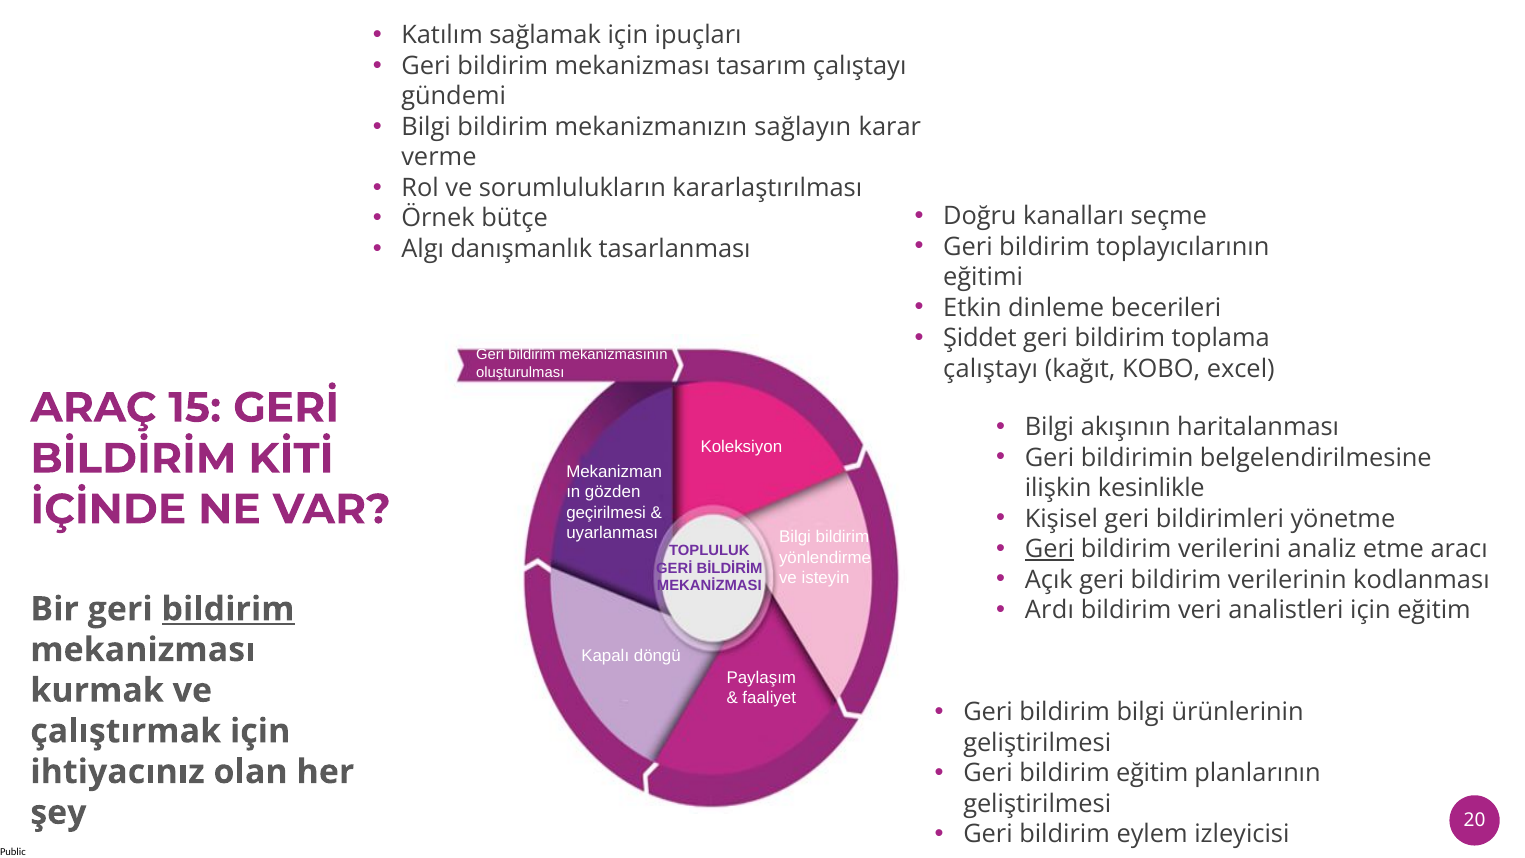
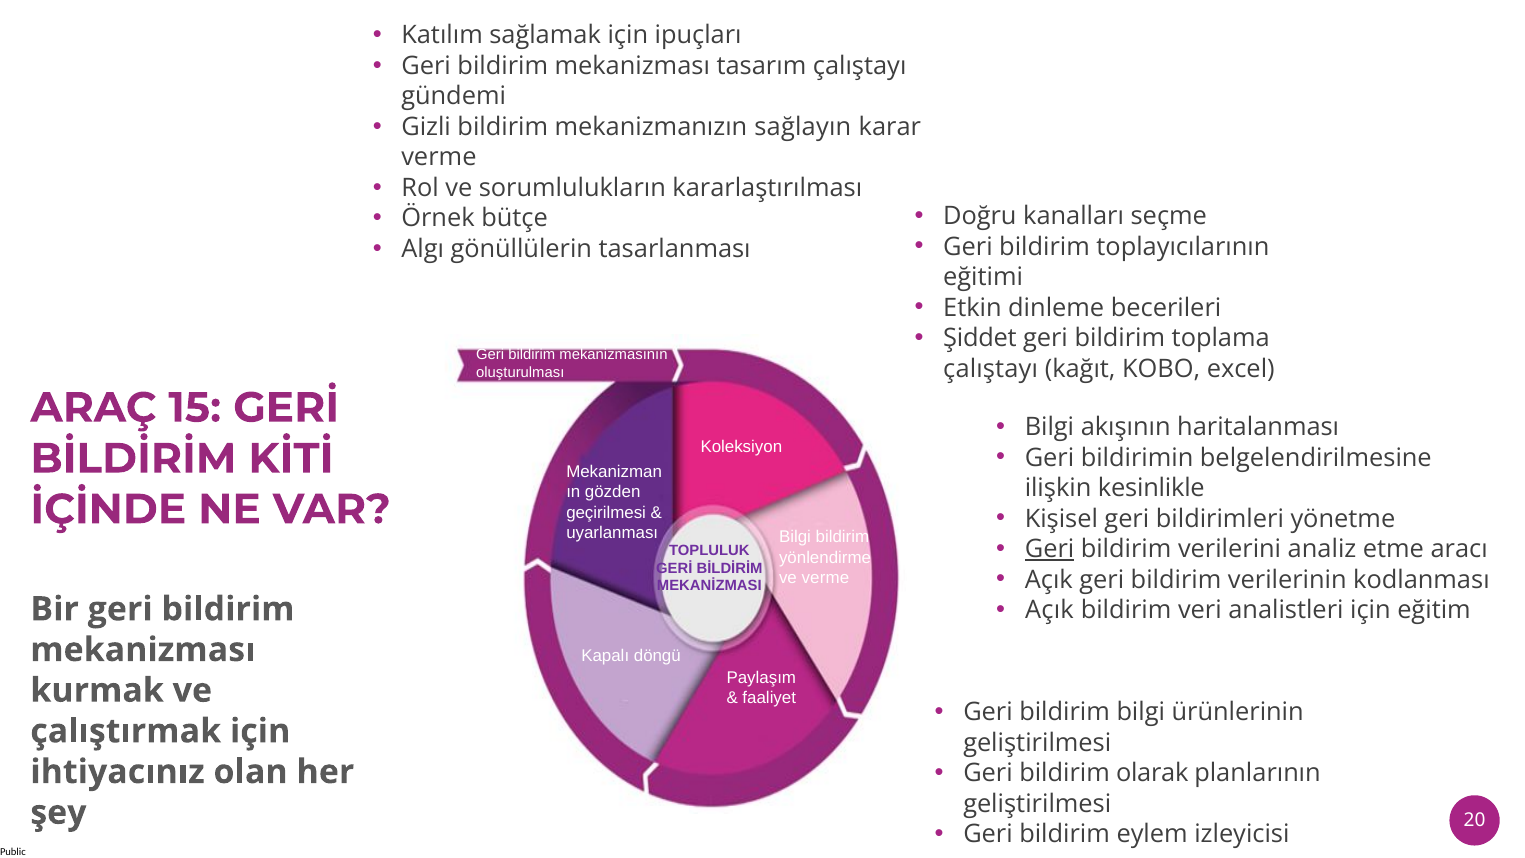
Bilgi: Bilgi -> Gizli (426, 127)
danışmanlık: danışmanlık -> gönüllülerin (521, 249)
ve isteyin: isteyin -> verme (825, 578)
bildirim underline: present -> none (228, 609)
Ardı: Ardı -> Açık (1049, 610)
bildirim eğitim: eğitim -> olarak (1152, 773)
